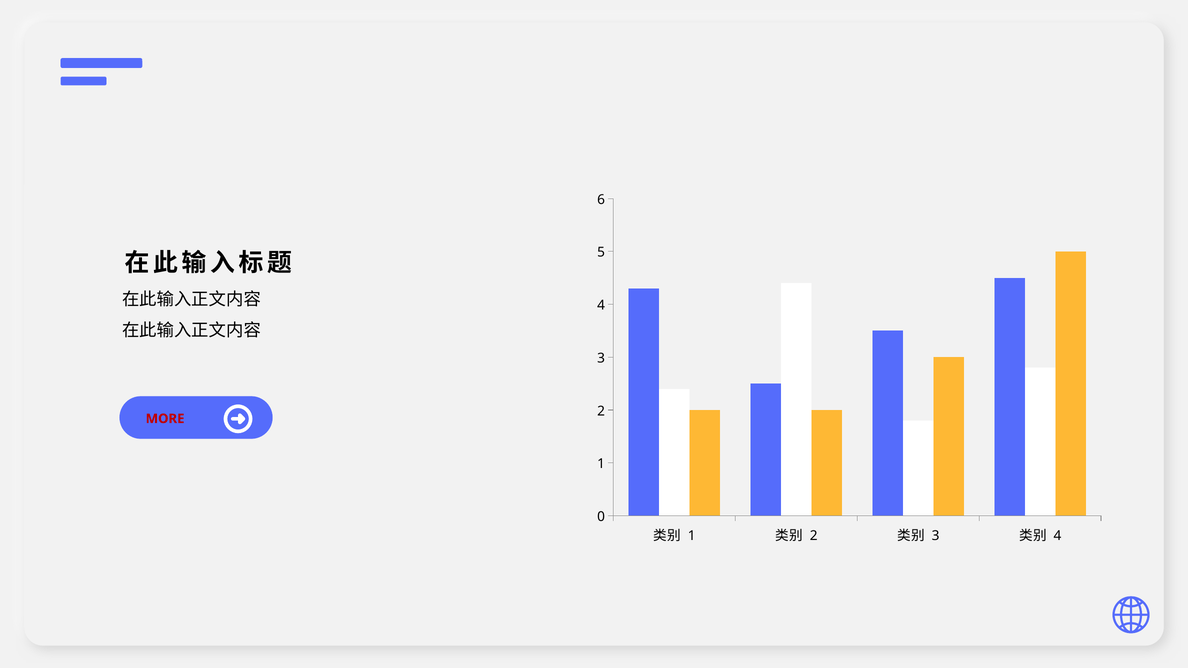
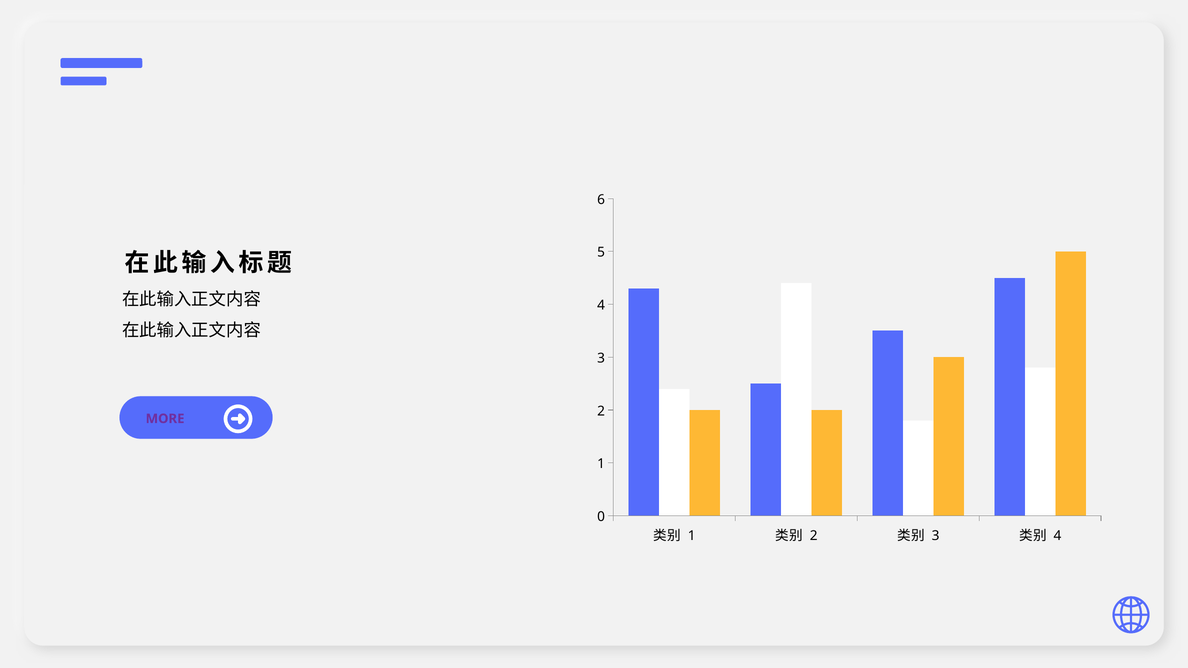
MORE colour: red -> purple (165, 419)
